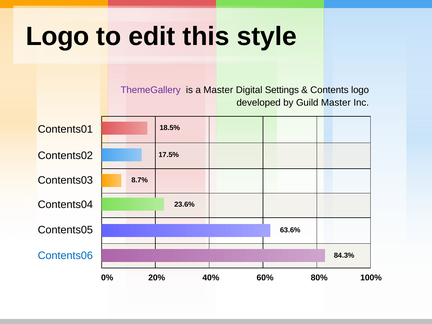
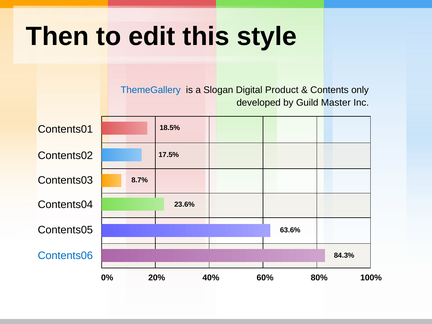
Logo: Logo -> Then (57, 36)
ThemeGallery colour: purple -> blue (151, 90)
a Master: Master -> Slogan (218, 90)
Settings: Settings -> Product (282, 90)
Contents logo: logo -> only (360, 90)
